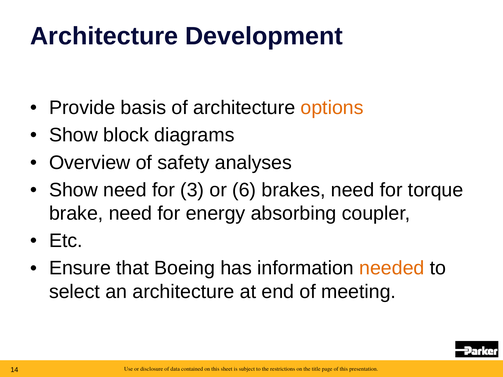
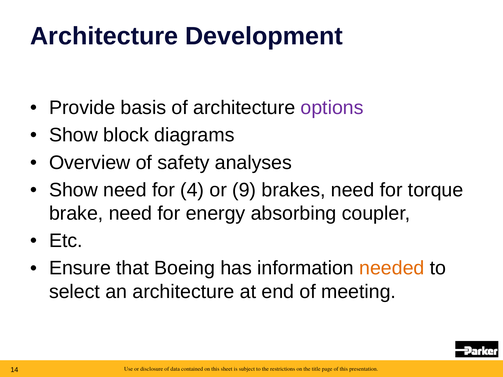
options colour: orange -> purple (332, 108)
3: 3 -> 4 (192, 190)
6: 6 -> 9 (244, 190)
